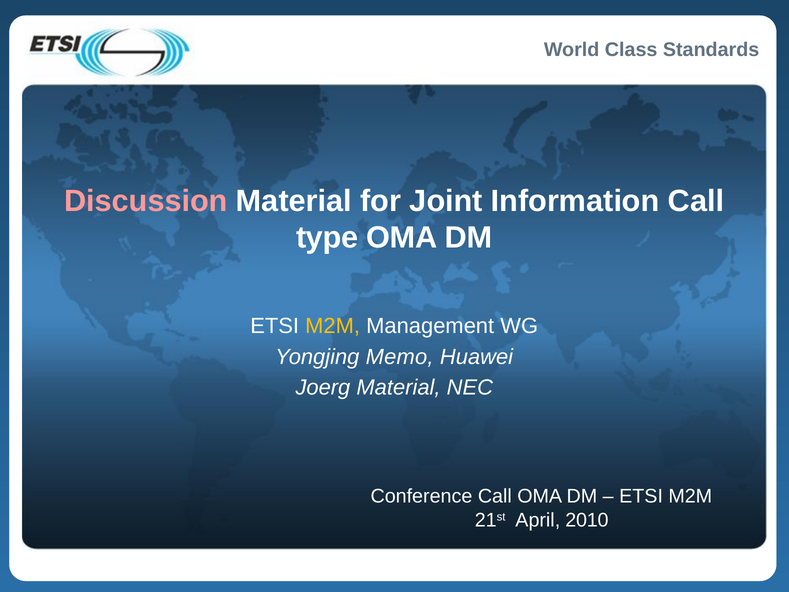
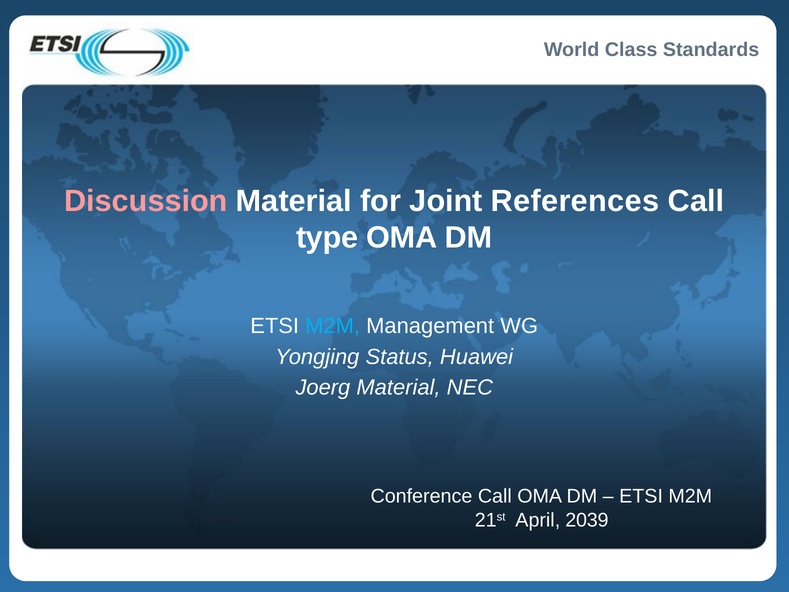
Information: Information -> References (575, 201)
M2M colour: yellow -> light blue (333, 326)
Memo: Memo -> Status (400, 357)
2010: 2010 -> 2039 (587, 520)
